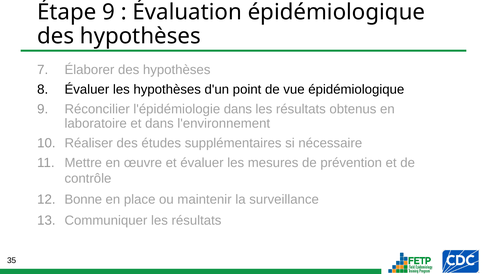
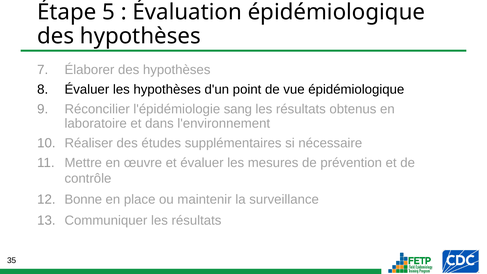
Étape 9: 9 -> 5 (109, 12)
l'épidémiologie dans: dans -> sang (238, 109)
